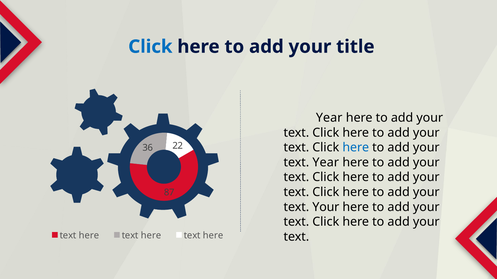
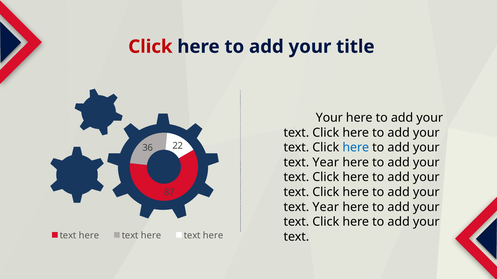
Click colour: blue -> red (150, 47)
Year: Year -> Your (329, 118)
Your: Your -> Year (326, 207)
